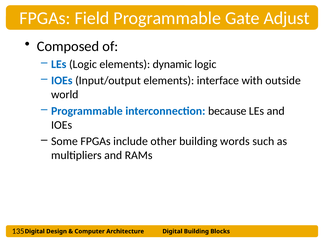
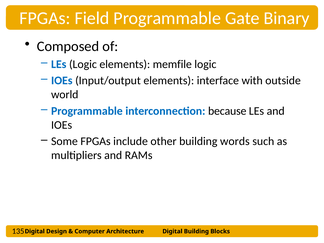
Adjust: Adjust -> Binary (287, 18)
dynamic: dynamic -> memfile (172, 64)
